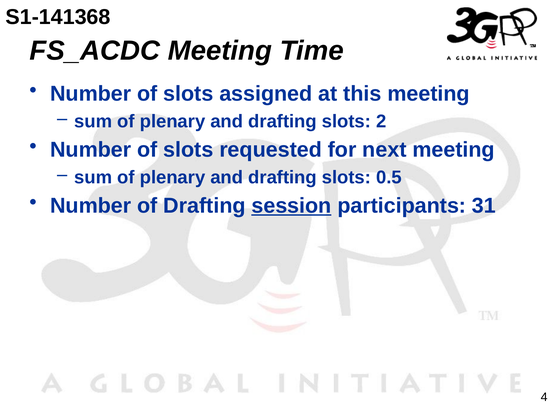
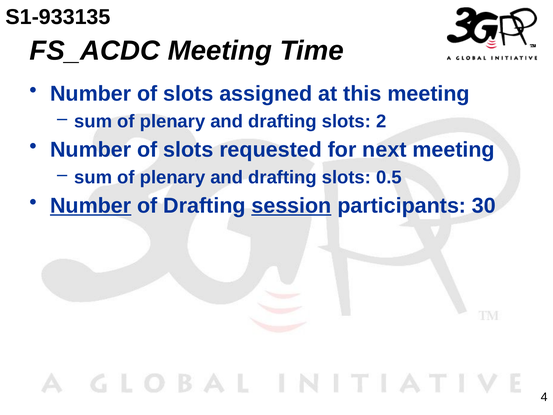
S1-141368: S1-141368 -> S1-933135 (58, 17)
Number underline: none -> present (91, 206)
31: 31 -> 30 (484, 206)
